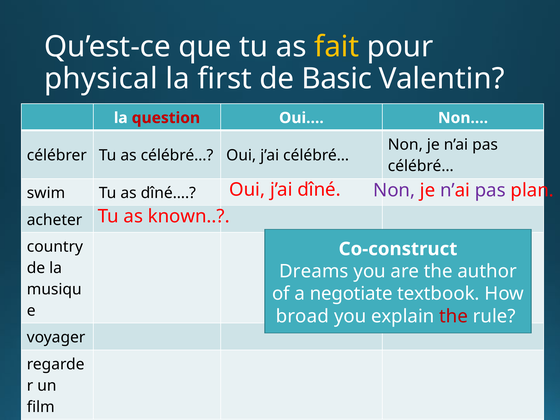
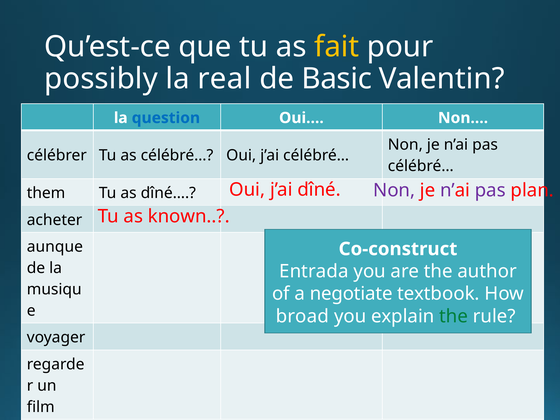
physical: physical -> possibly (101, 79)
first: first -> real (224, 79)
question colour: red -> blue (166, 118)
swim: swim -> them (46, 193)
country: country -> aunque (55, 247)
Dreams: Dreams -> Entrada (314, 271)
the colour: red -> green (454, 316)
